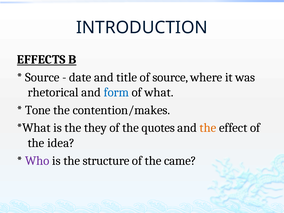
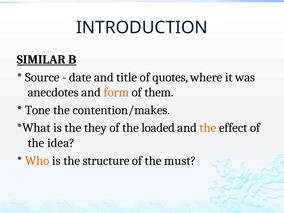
EFFECTS: EFFECTS -> SIMILAR (41, 60)
of source: source -> quotes (170, 77)
rhetorical: rhetorical -> anecdotes (53, 92)
form colour: blue -> orange (116, 92)
what: what -> them (159, 92)
quotes: quotes -> loaded (158, 128)
Who colour: purple -> orange (37, 161)
came: came -> must (180, 161)
